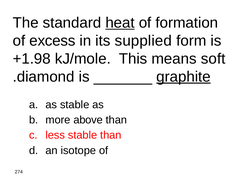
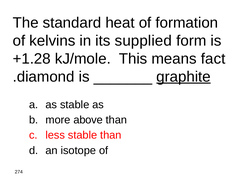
heat underline: present -> none (120, 23)
excess: excess -> kelvins (52, 41)
+1.98: +1.98 -> +1.28 (32, 59)
soft: soft -> fact (213, 59)
